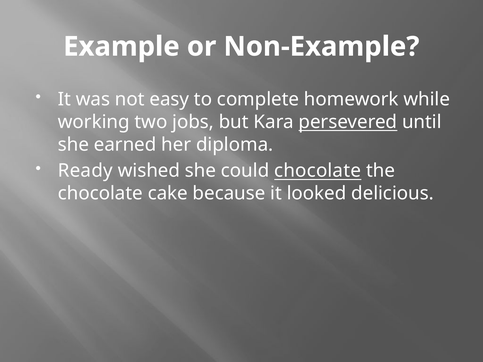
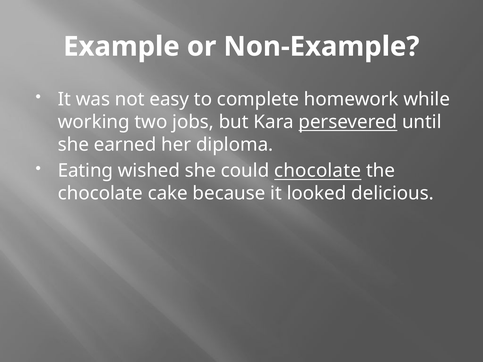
Ready: Ready -> Eating (85, 171)
